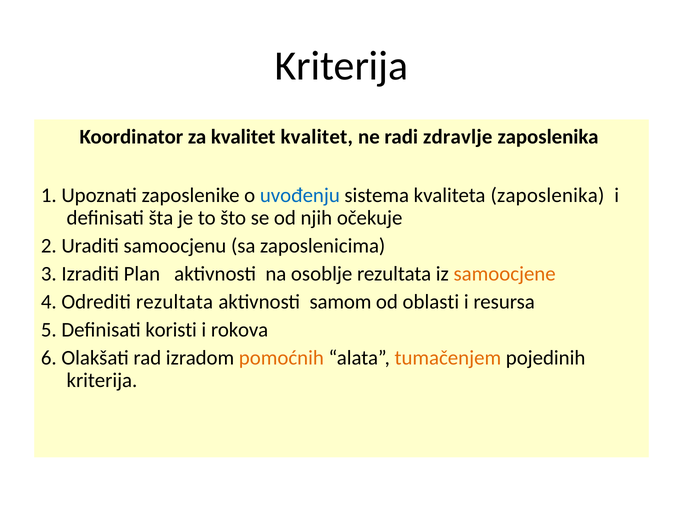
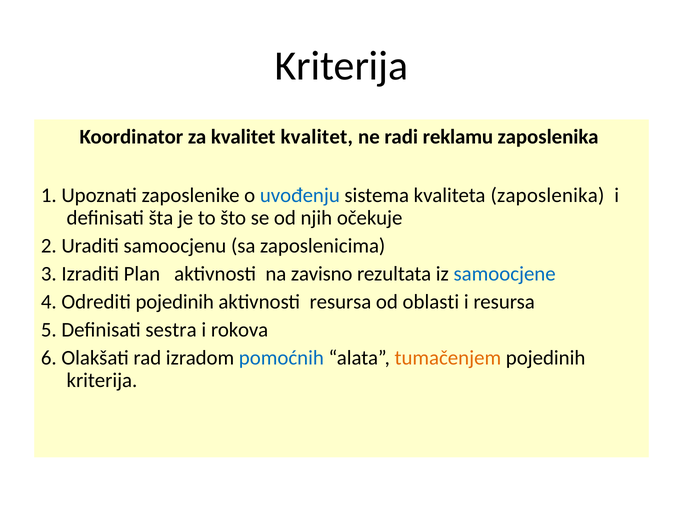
zdravlje: zdravlje -> reklamu (458, 137)
osoblje: osoblje -> zavisno (322, 274)
samoocjene colour: orange -> blue (505, 274)
Odrediti rezultata: rezultata -> pojedinih (175, 302)
aktivnosti samom: samom -> resursa (340, 302)
koristi: koristi -> sestra (171, 330)
pomoćnih colour: orange -> blue (281, 358)
